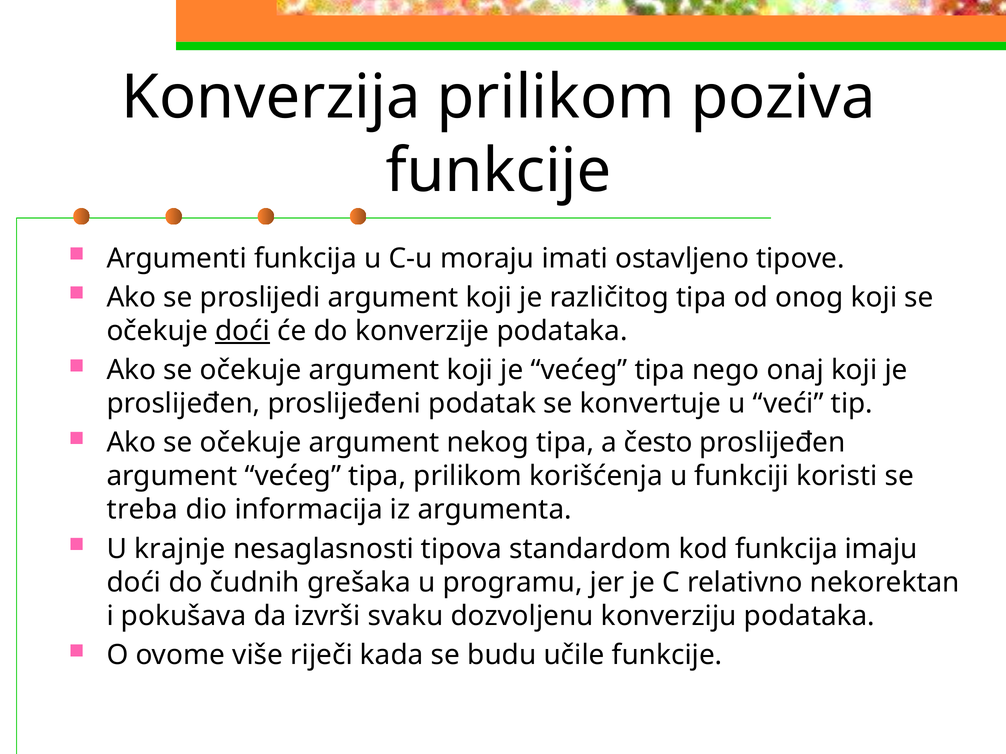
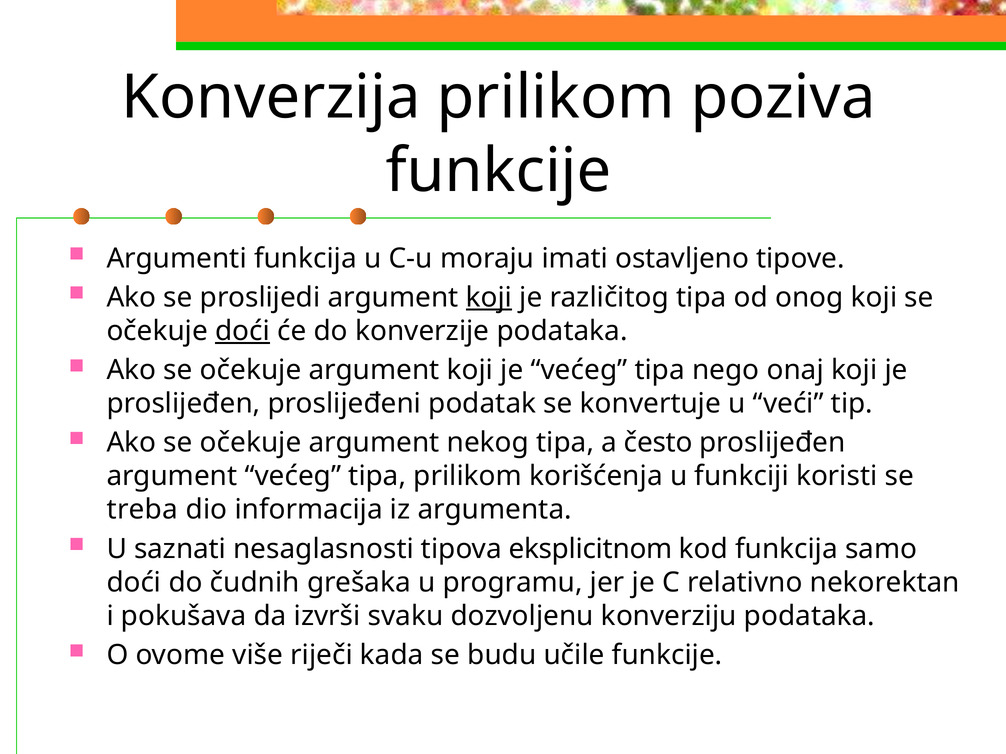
koji underline: none -> present (489, 298)
krajnje: krajnje -> saznati (180, 549)
standardom: standardom -> eksplicitnom (590, 549)
imaju: imaju -> samo (881, 549)
